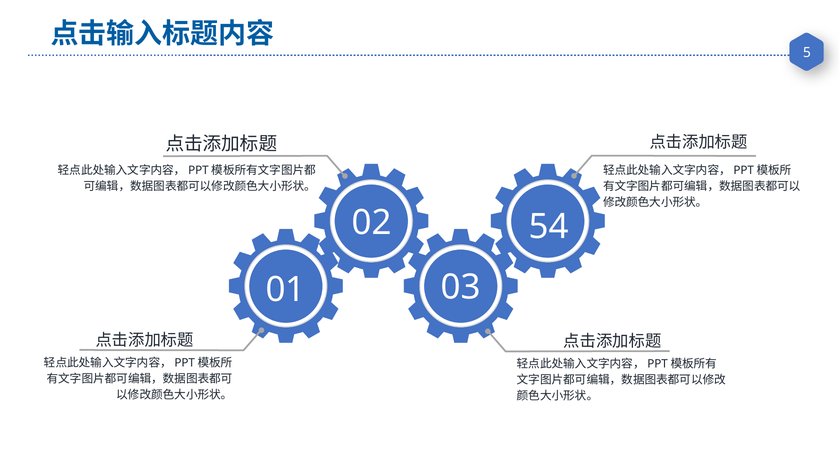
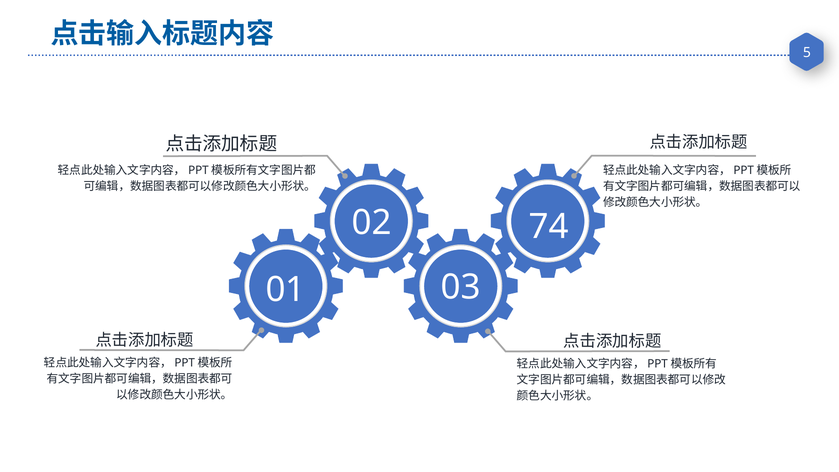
54: 54 -> 74 (549, 227)
